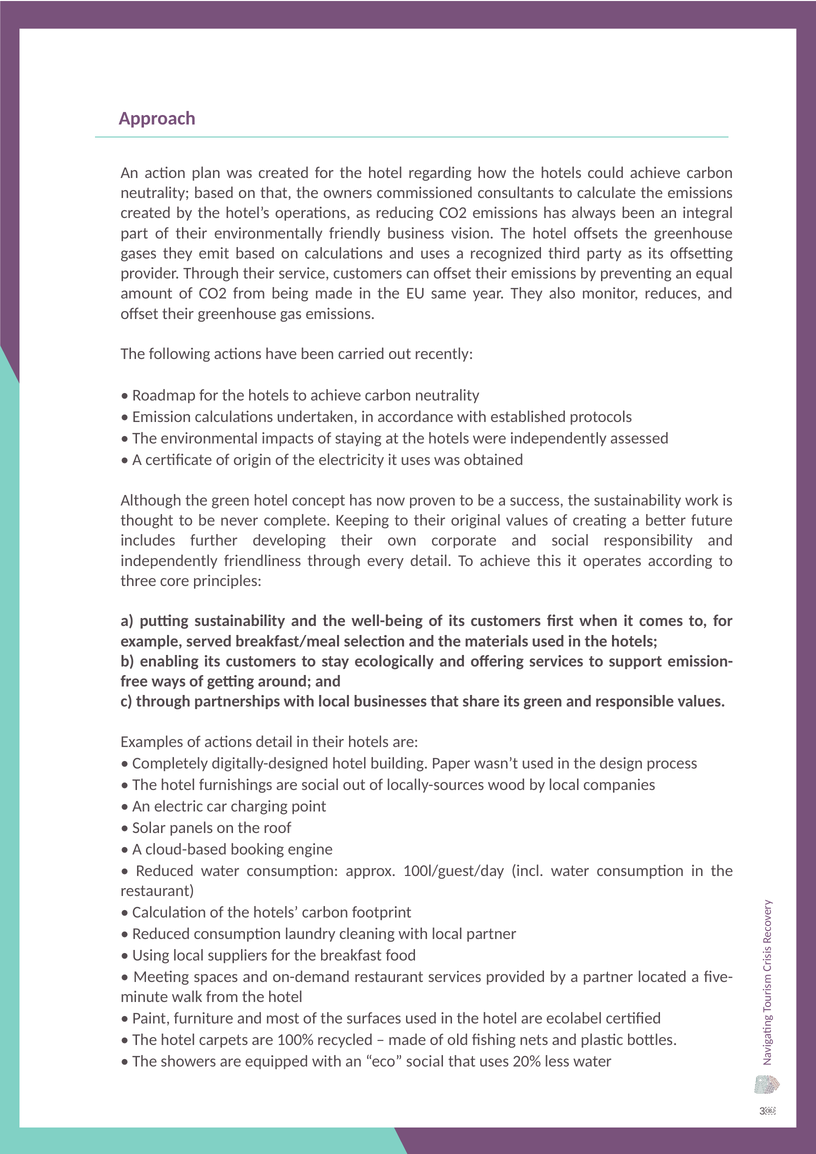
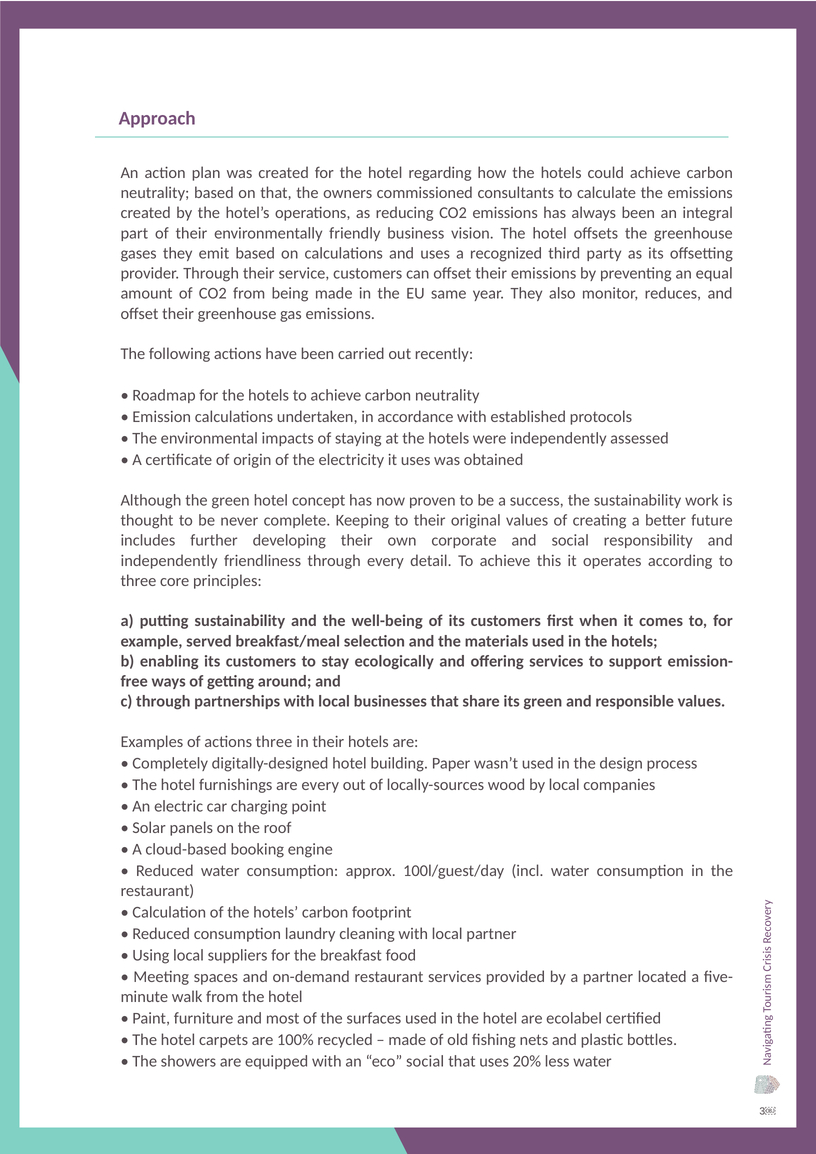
actions detail: detail -> three (274, 742)
are social: social -> every (320, 785)
